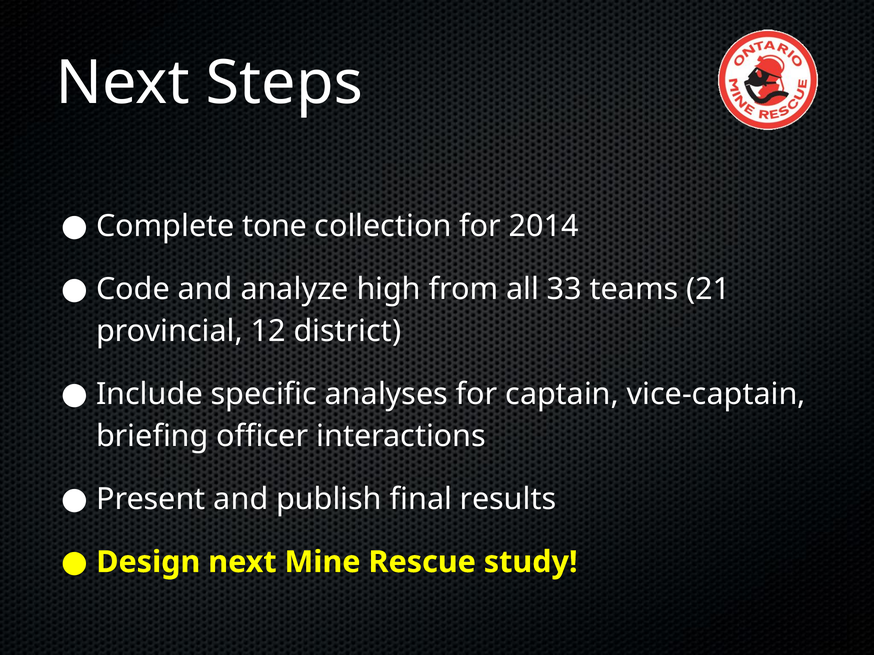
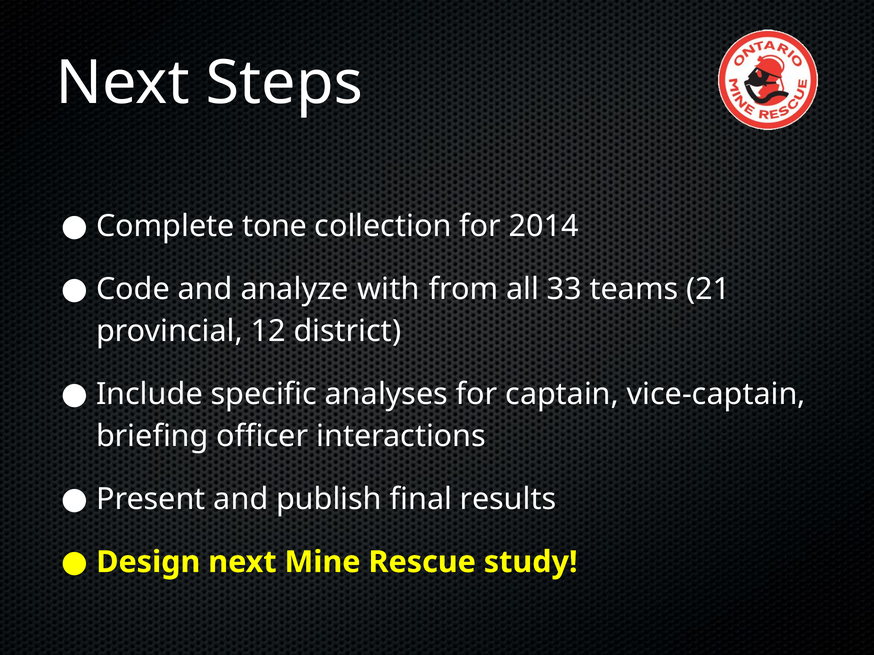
high: high -> with (388, 289)
